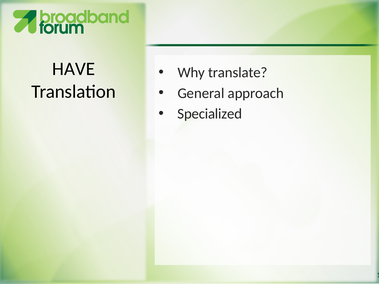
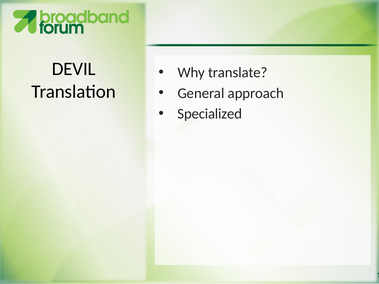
HAVE: HAVE -> DEVIL (74, 69)
